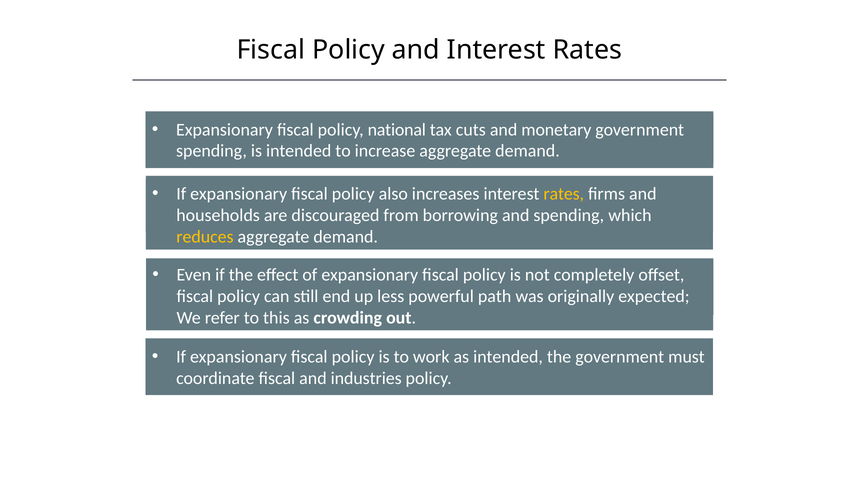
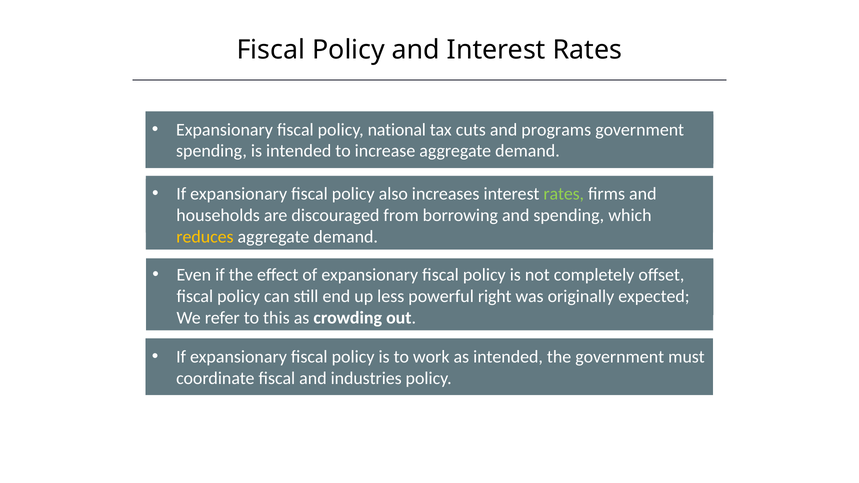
monetary: monetary -> programs (556, 130)
rates colour: yellow -> light green (564, 194)
path: path -> right (495, 296)
